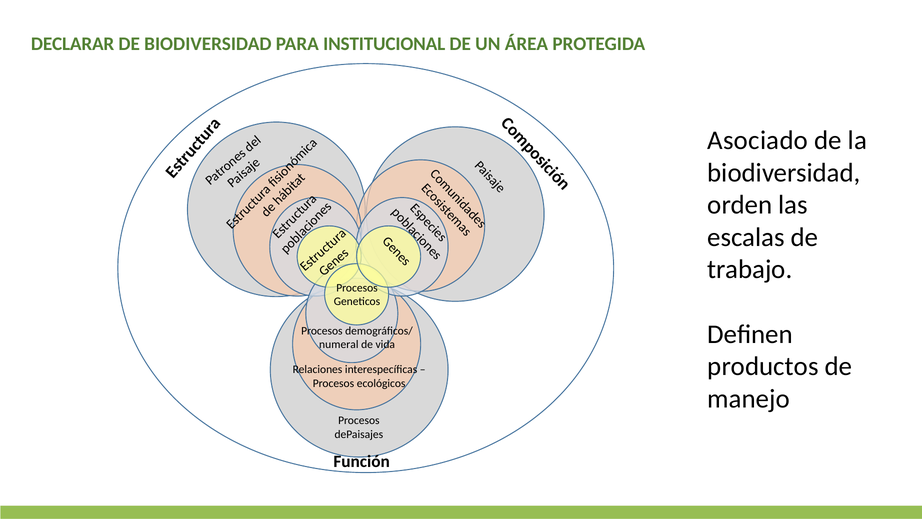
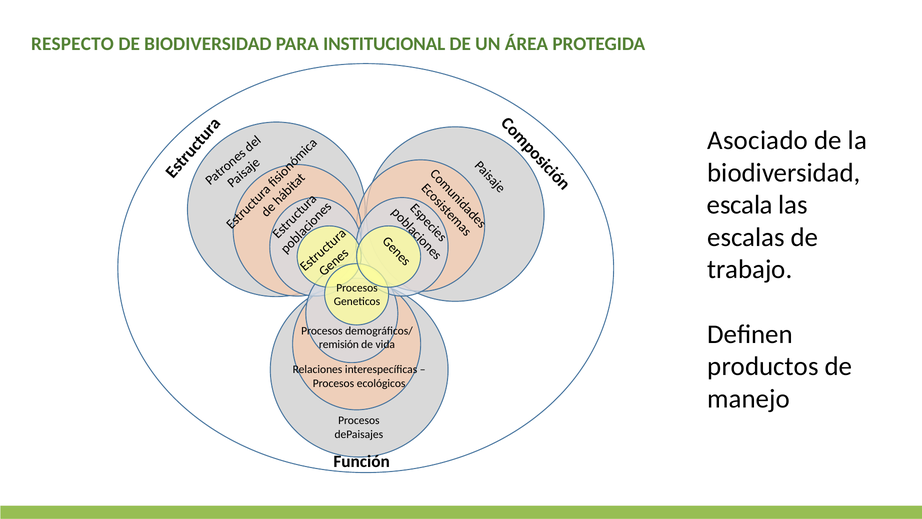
DECLARAR: DECLARAR -> RESPECTO (72, 44)
orden: orden -> escala (740, 205)
numeral: numeral -> remisión (339, 344)
